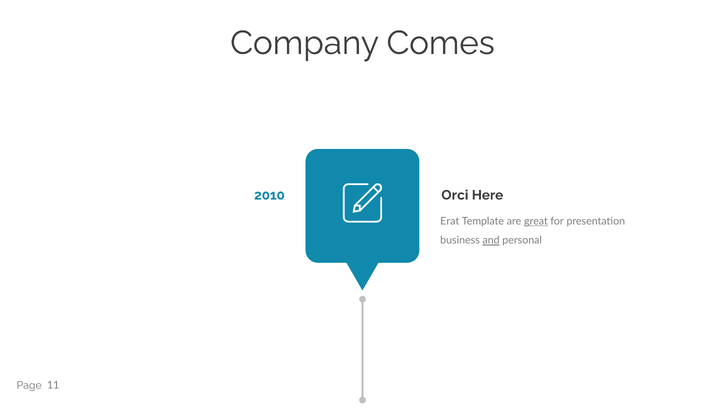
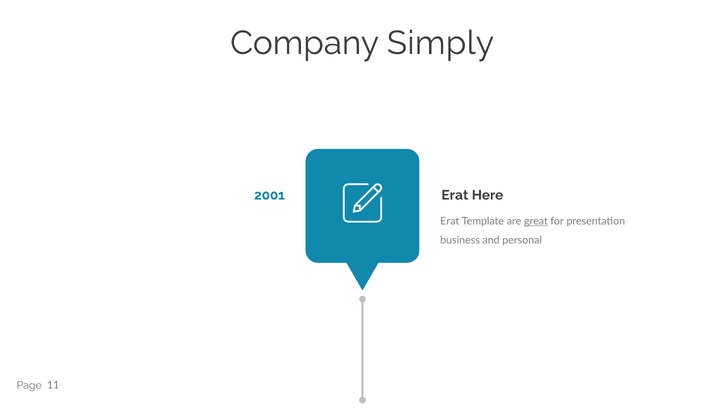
Comes: Comes -> Simply (440, 43)
2010: 2010 -> 2001 (269, 195)
Orci: Orci -> Erat (455, 195)
and underline: present -> none (491, 240)
